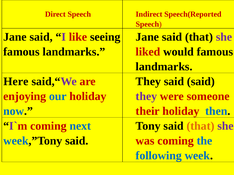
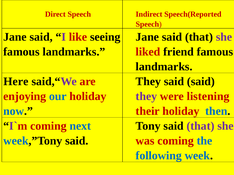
would: would -> friend (179, 52)
someone: someone -> listening (208, 96)
that colour: orange -> purple (201, 126)
